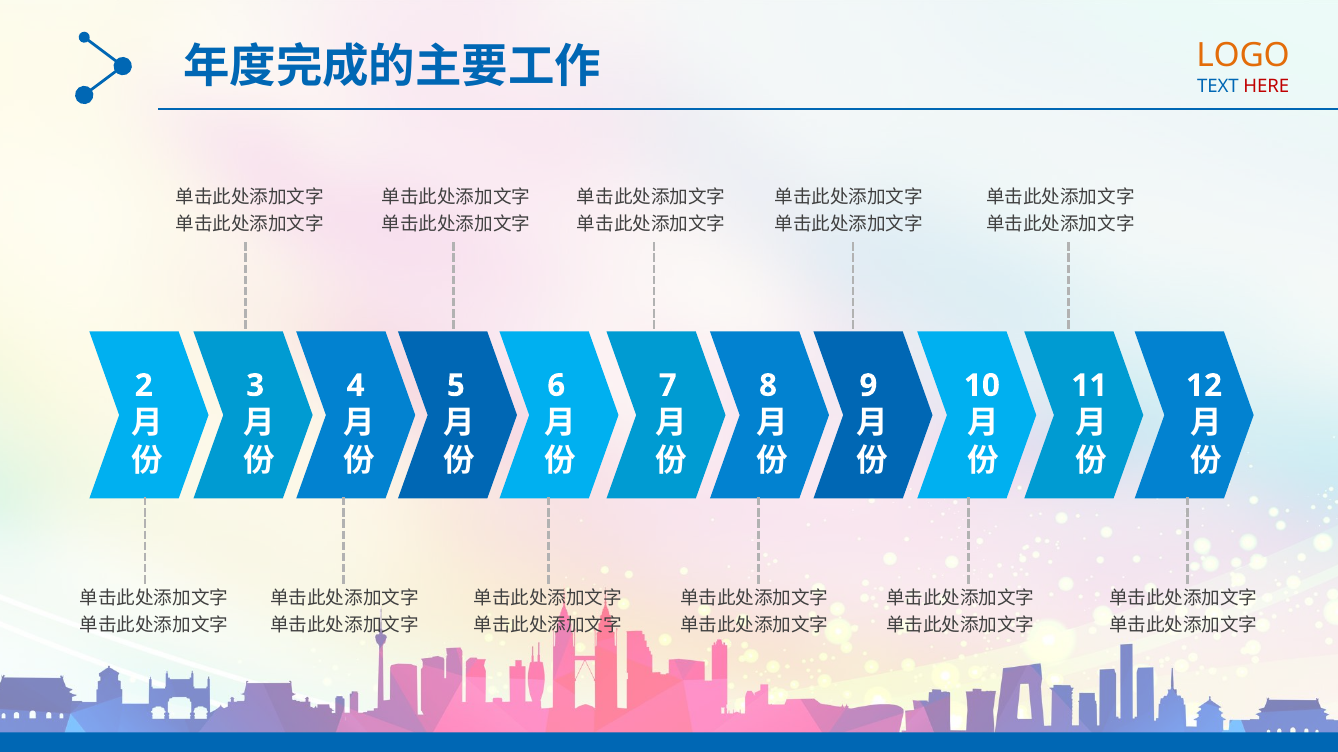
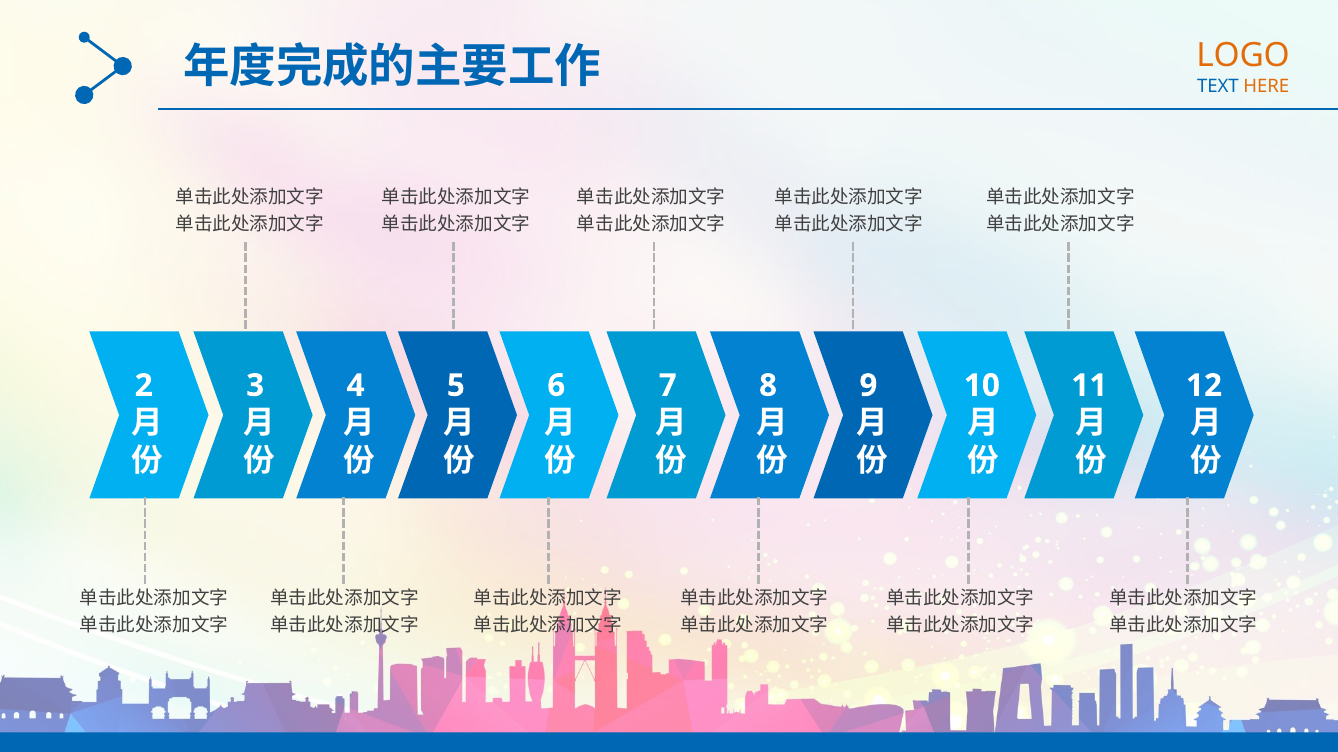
HERE colour: red -> orange (1266, 86)
